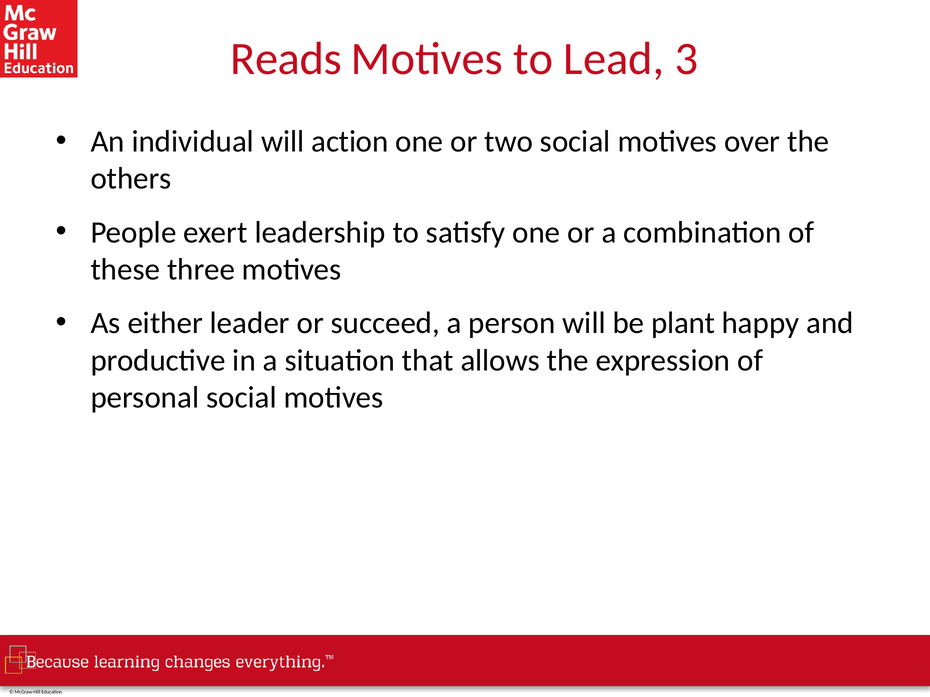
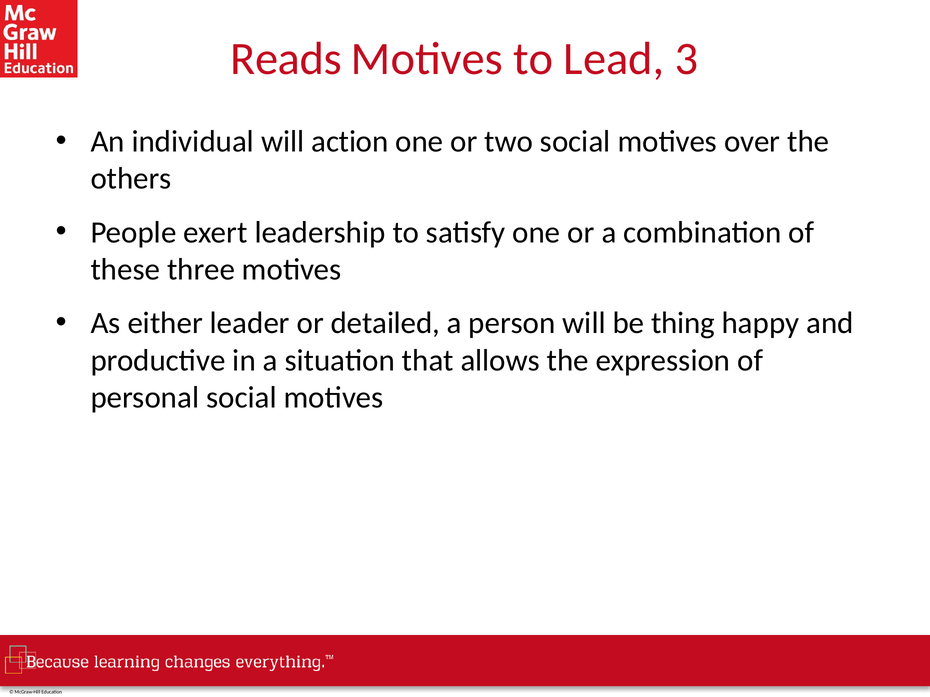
succeed: succeed -> detailed (385, 323)
plant: plant -> thing (683, 323)
